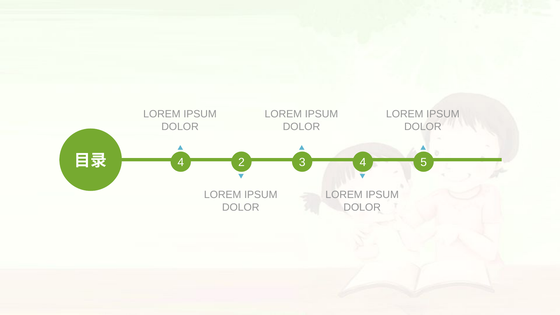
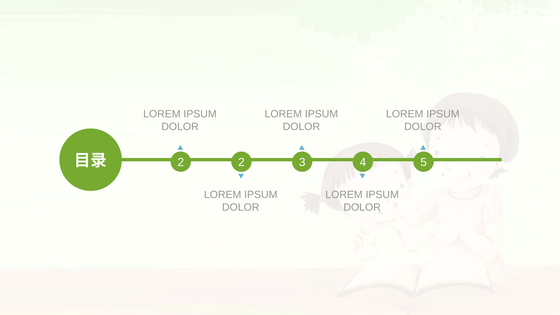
4: 4 -> 2 (181, 162)
